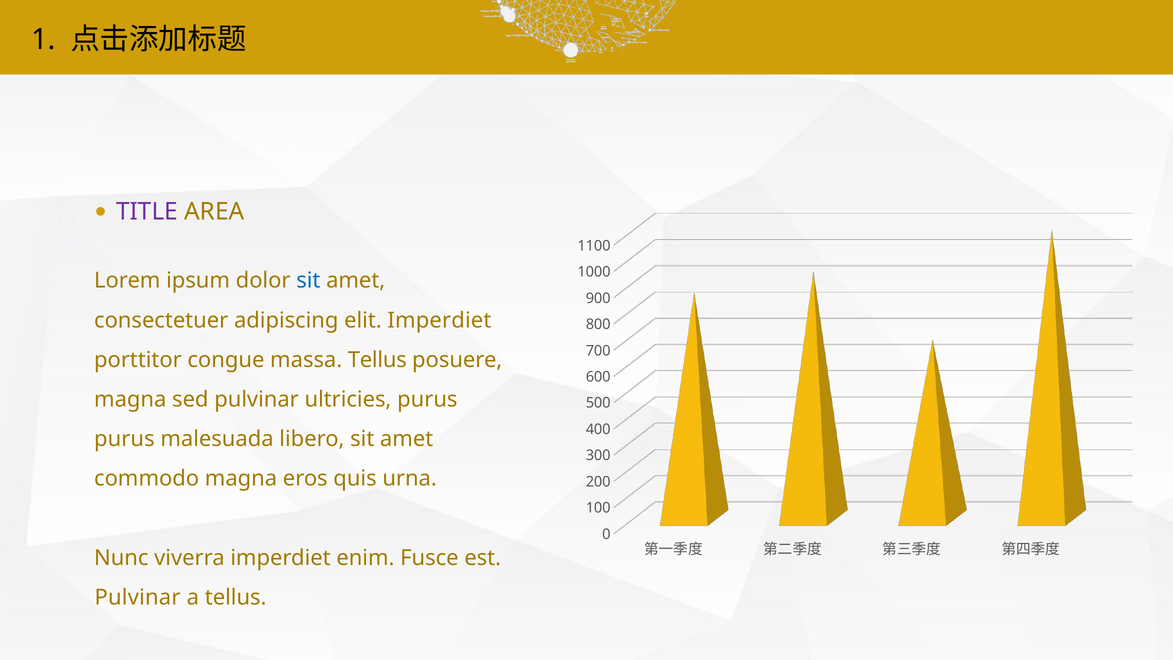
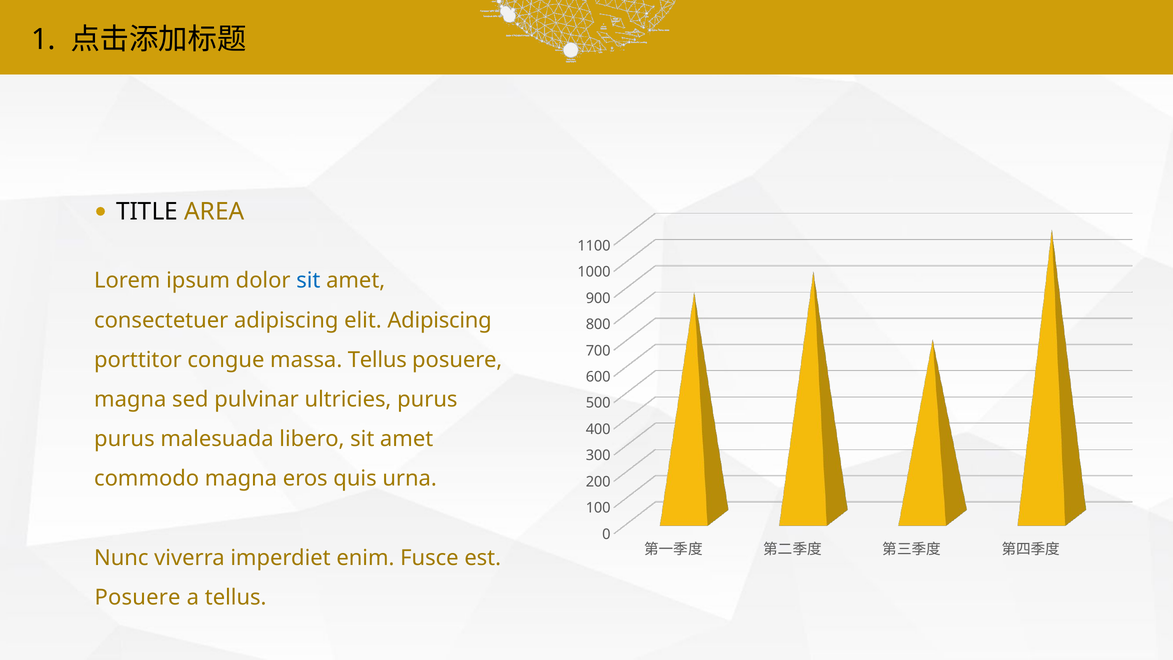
TITLE colour: purple -> black (147, 212)
elit Imperdiet: Imperdiet -> Adipiscing (440, 320)
Pulvinar: Pulvinar -> Posuere (138, 597)
